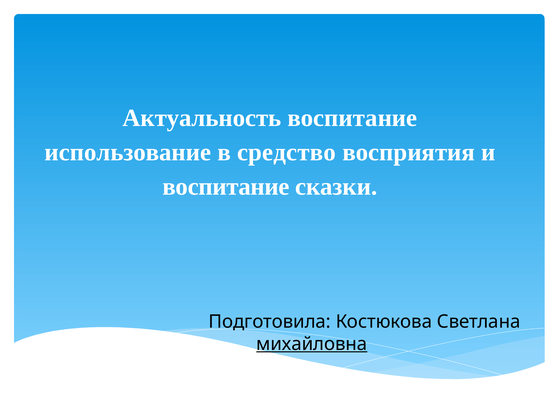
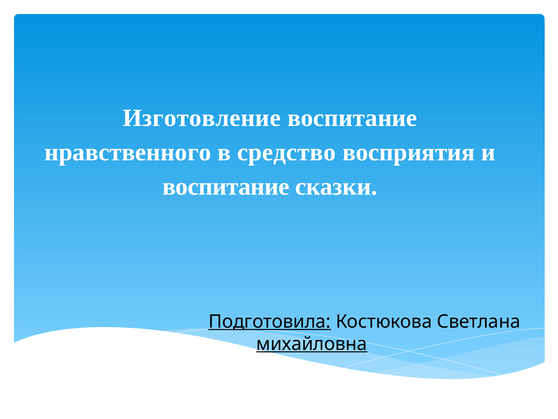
Актуальность: Актуальность -> Изготовление (202, 118)
использование: использование -> нравственного (128, 152)
Подготовила underline: none -> present (270, 321)
